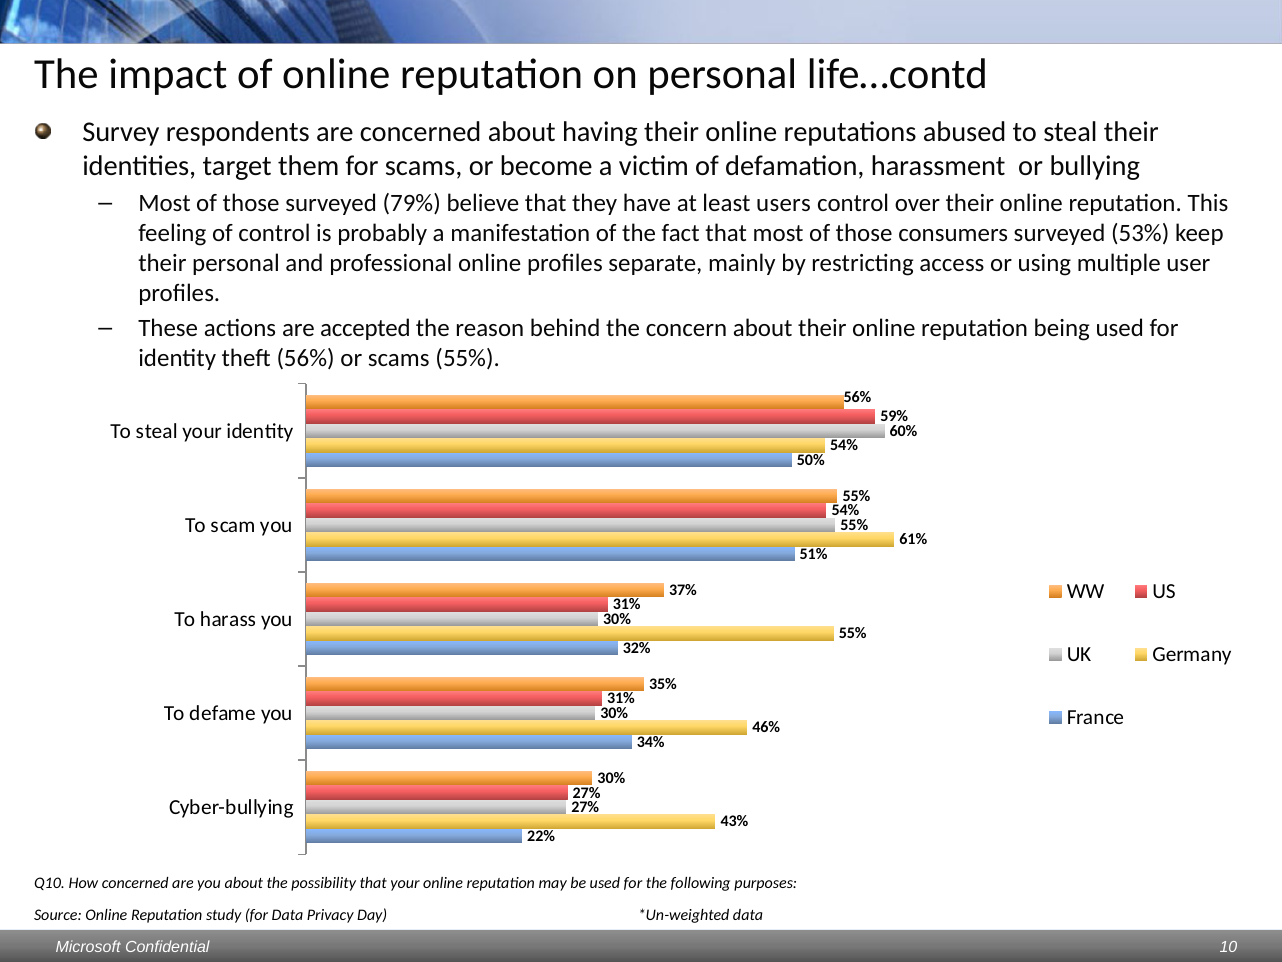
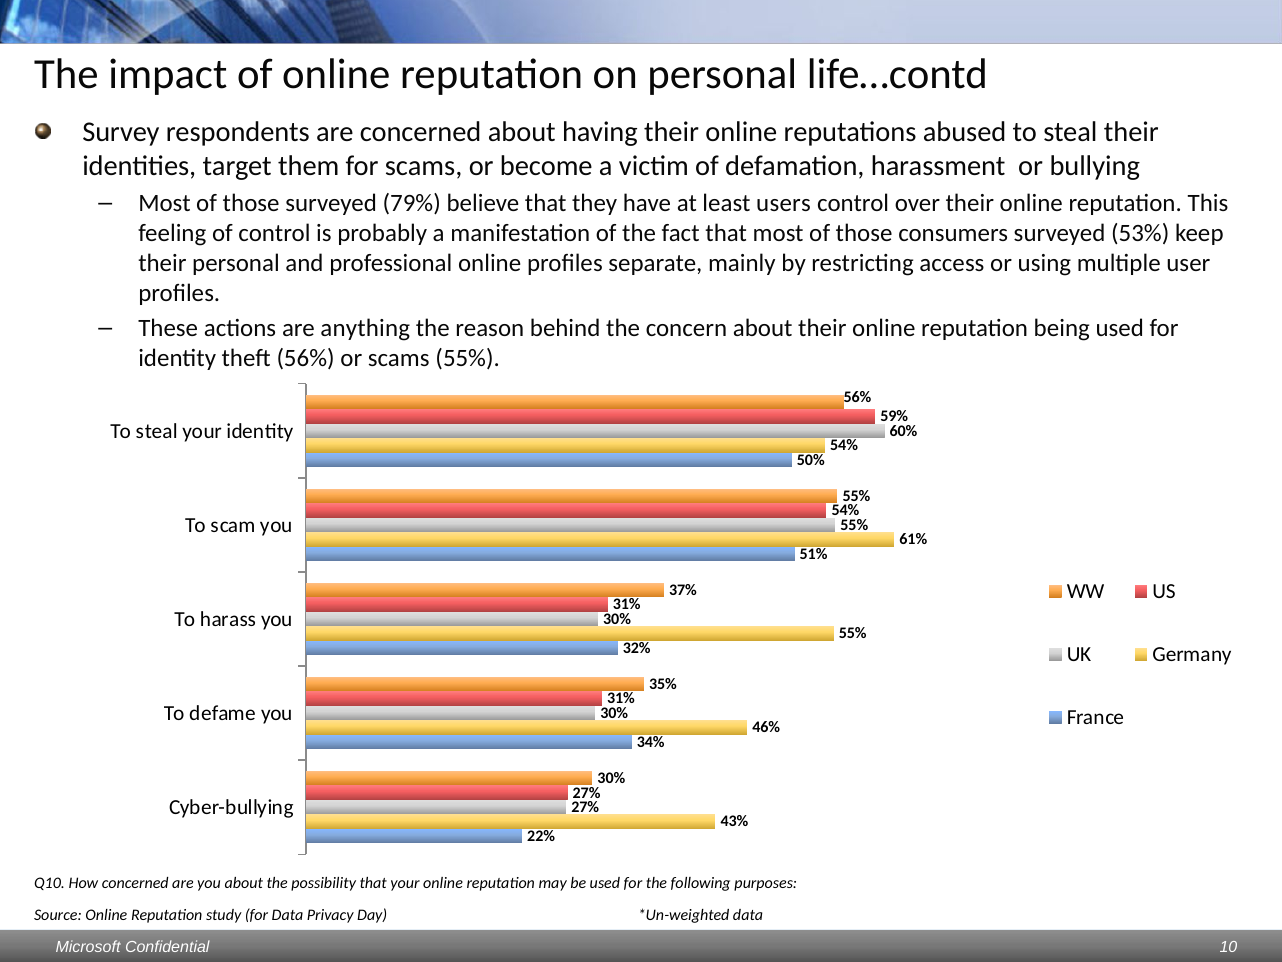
accepted: accepted -> anything (365, 328)
